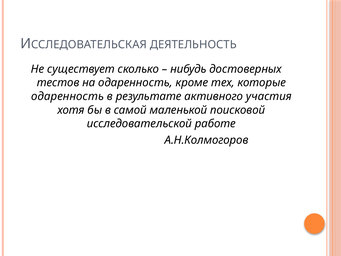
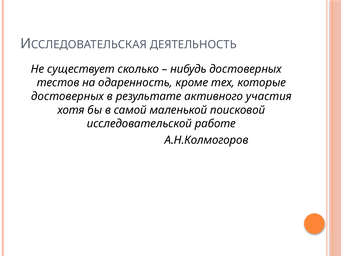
одаренность: одаренность -> достоверных (68, 96)
